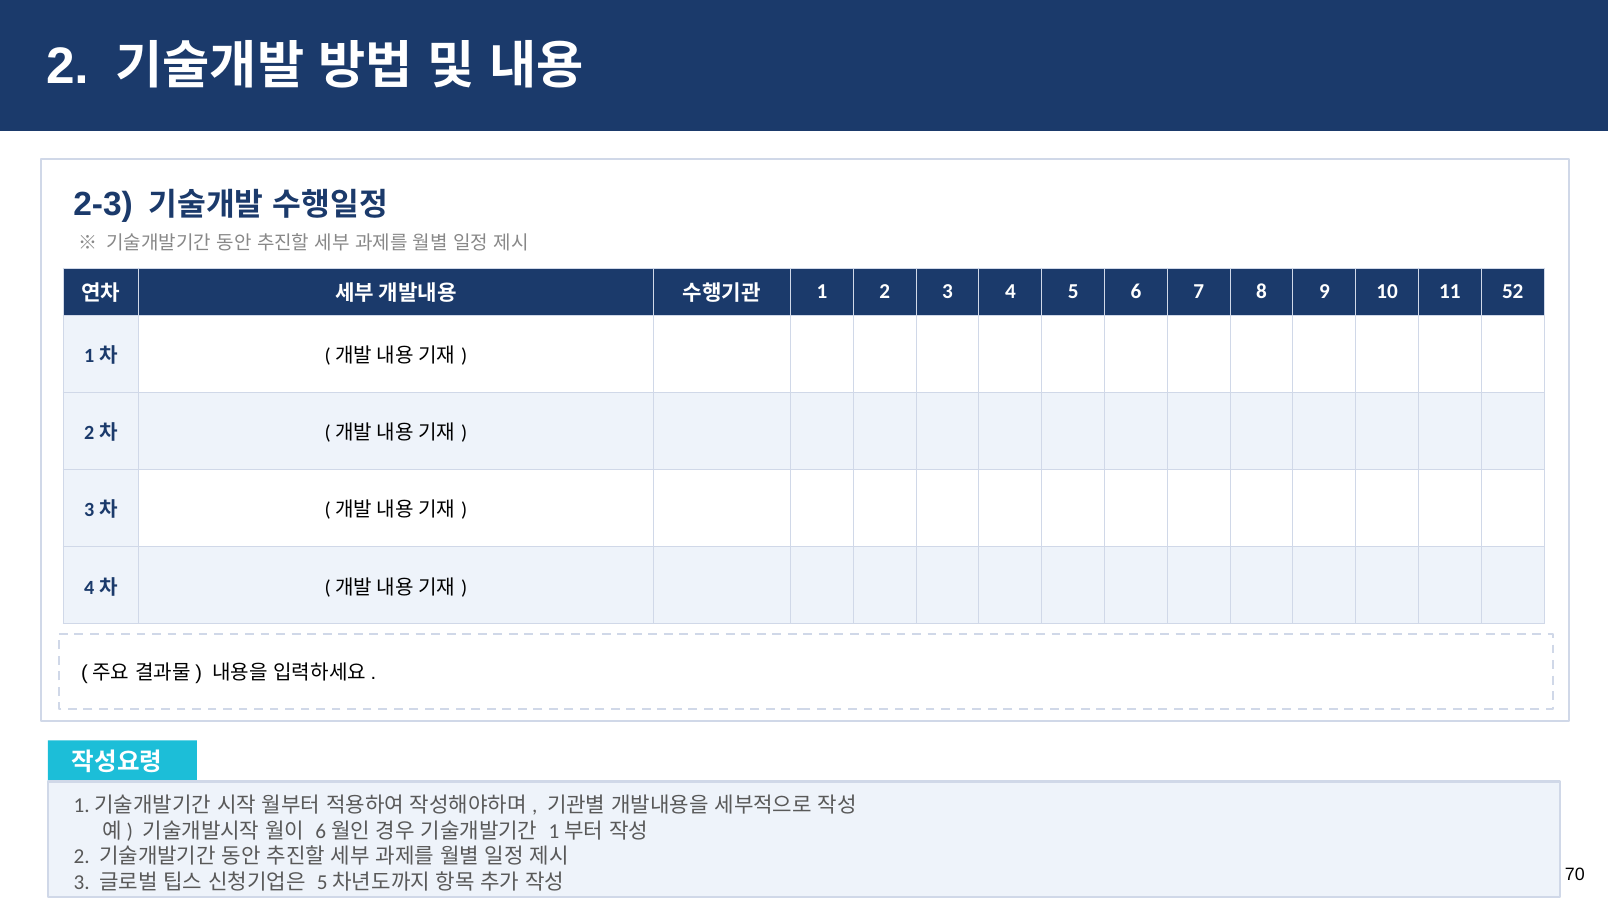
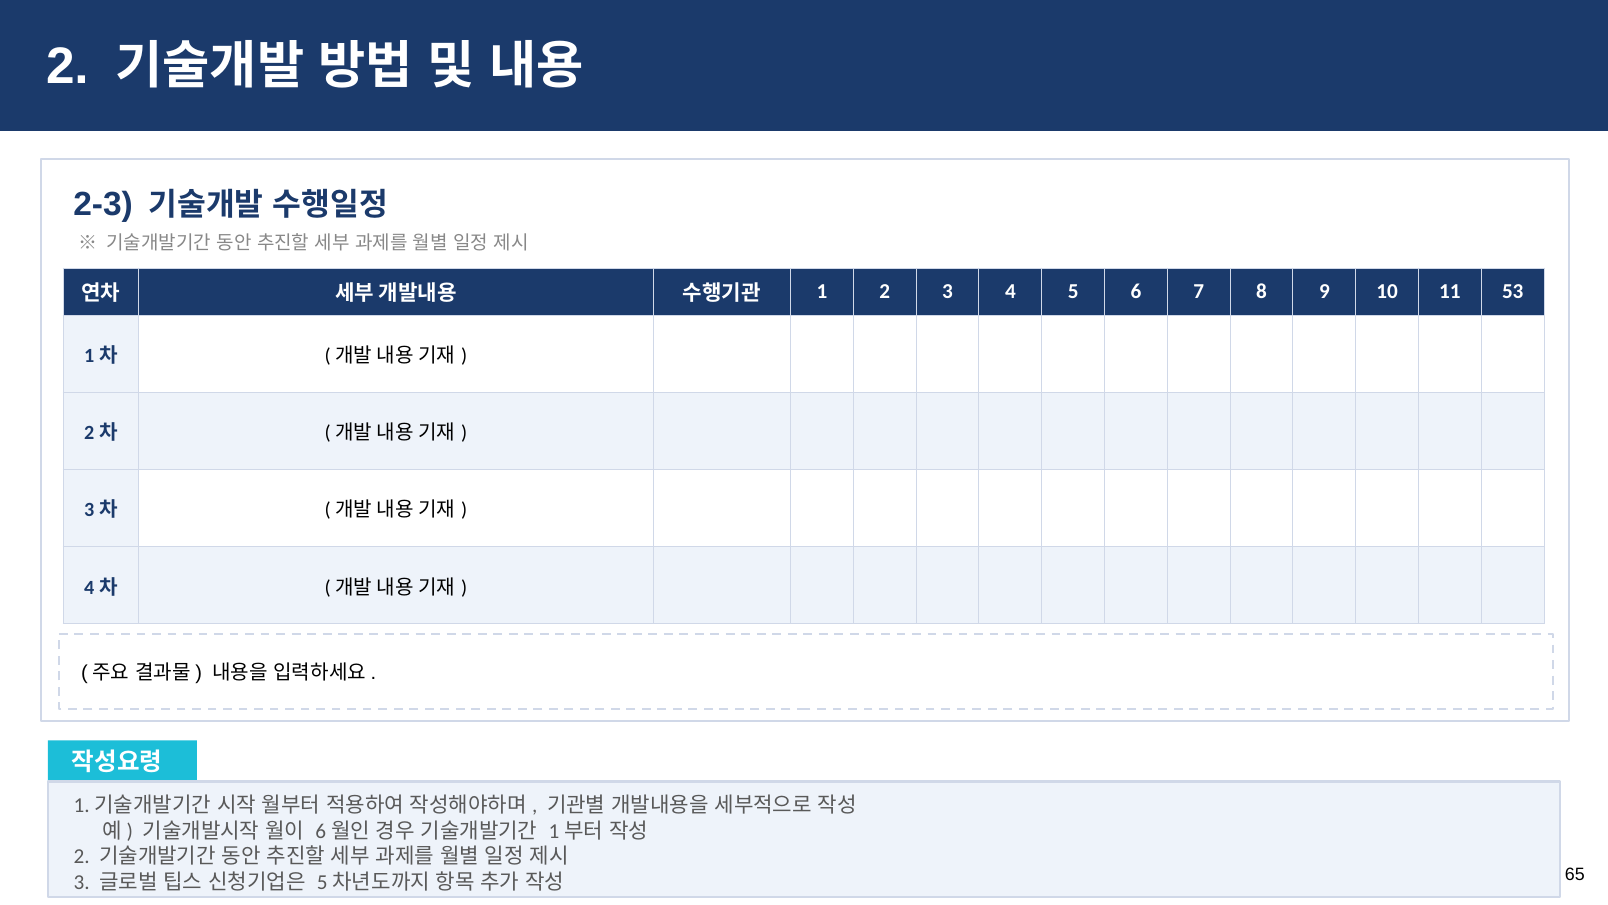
52: 52 -> 53 (1513, 292)
70: 70 -> 65 (1575, 874)
